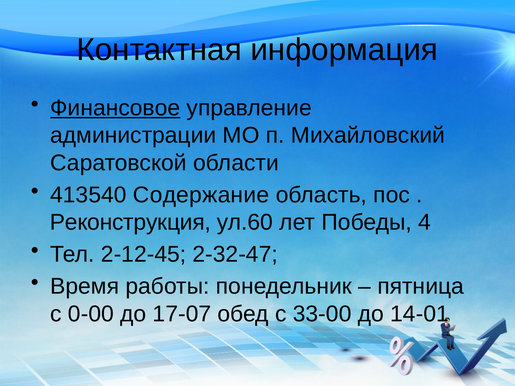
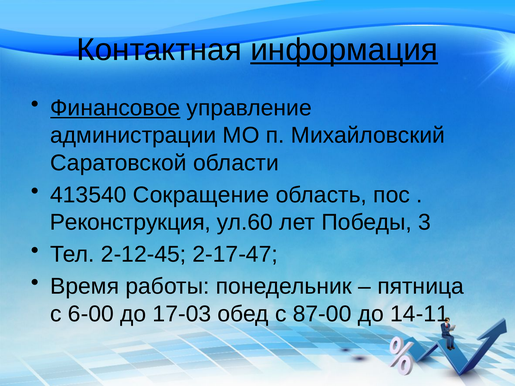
информация underline: none -> present (344, 50)
Содержание: Содержание -> Сокращение (201, 195)
4: 4 -> 3 (425, 223)
2-32-47: 2-32-47 -> 2-17-47 (235, 255)
0-00: 0-00 -> 6-00 (91, 314)
17-07: 17-07 -> 17-03 (182, 314)
33-00: 33-00 -> 87-00 (322, 314)
14-01: 14-01 -> 14-11 (420, 314)
